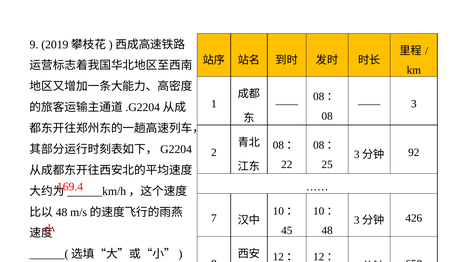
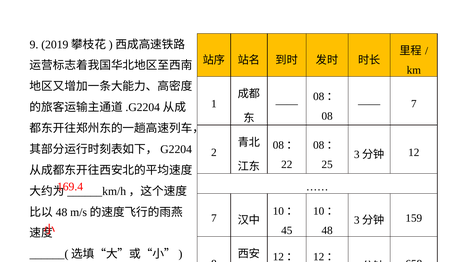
3: 3 -> 7 (414, 104)
92: 92 -> 12 (414, 152)
426: 426 -> 159 (414, 218)
